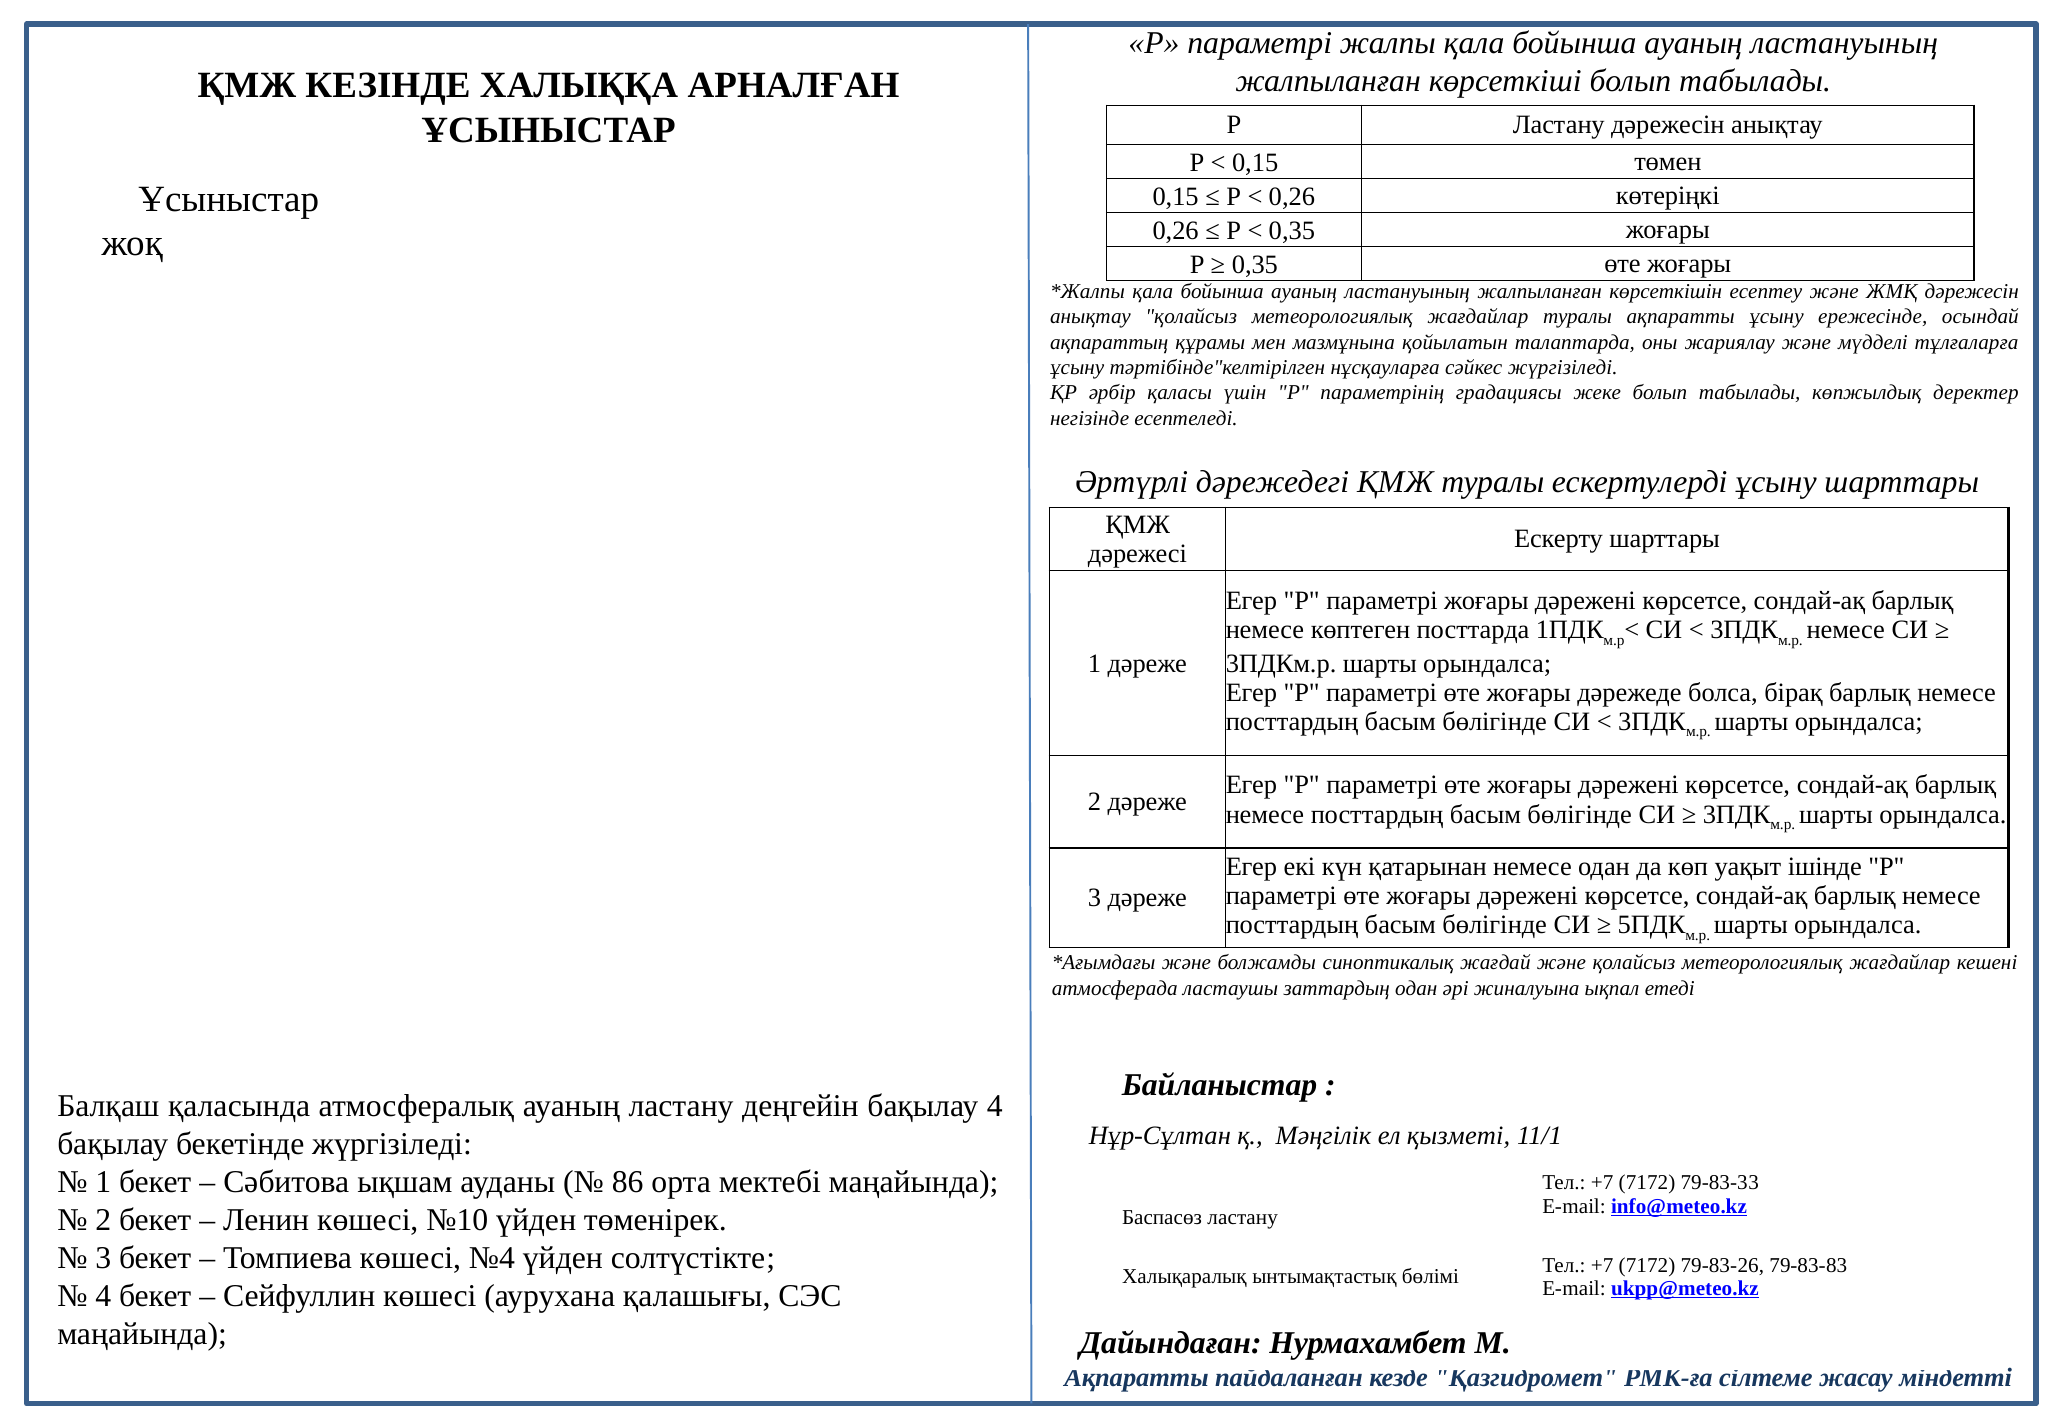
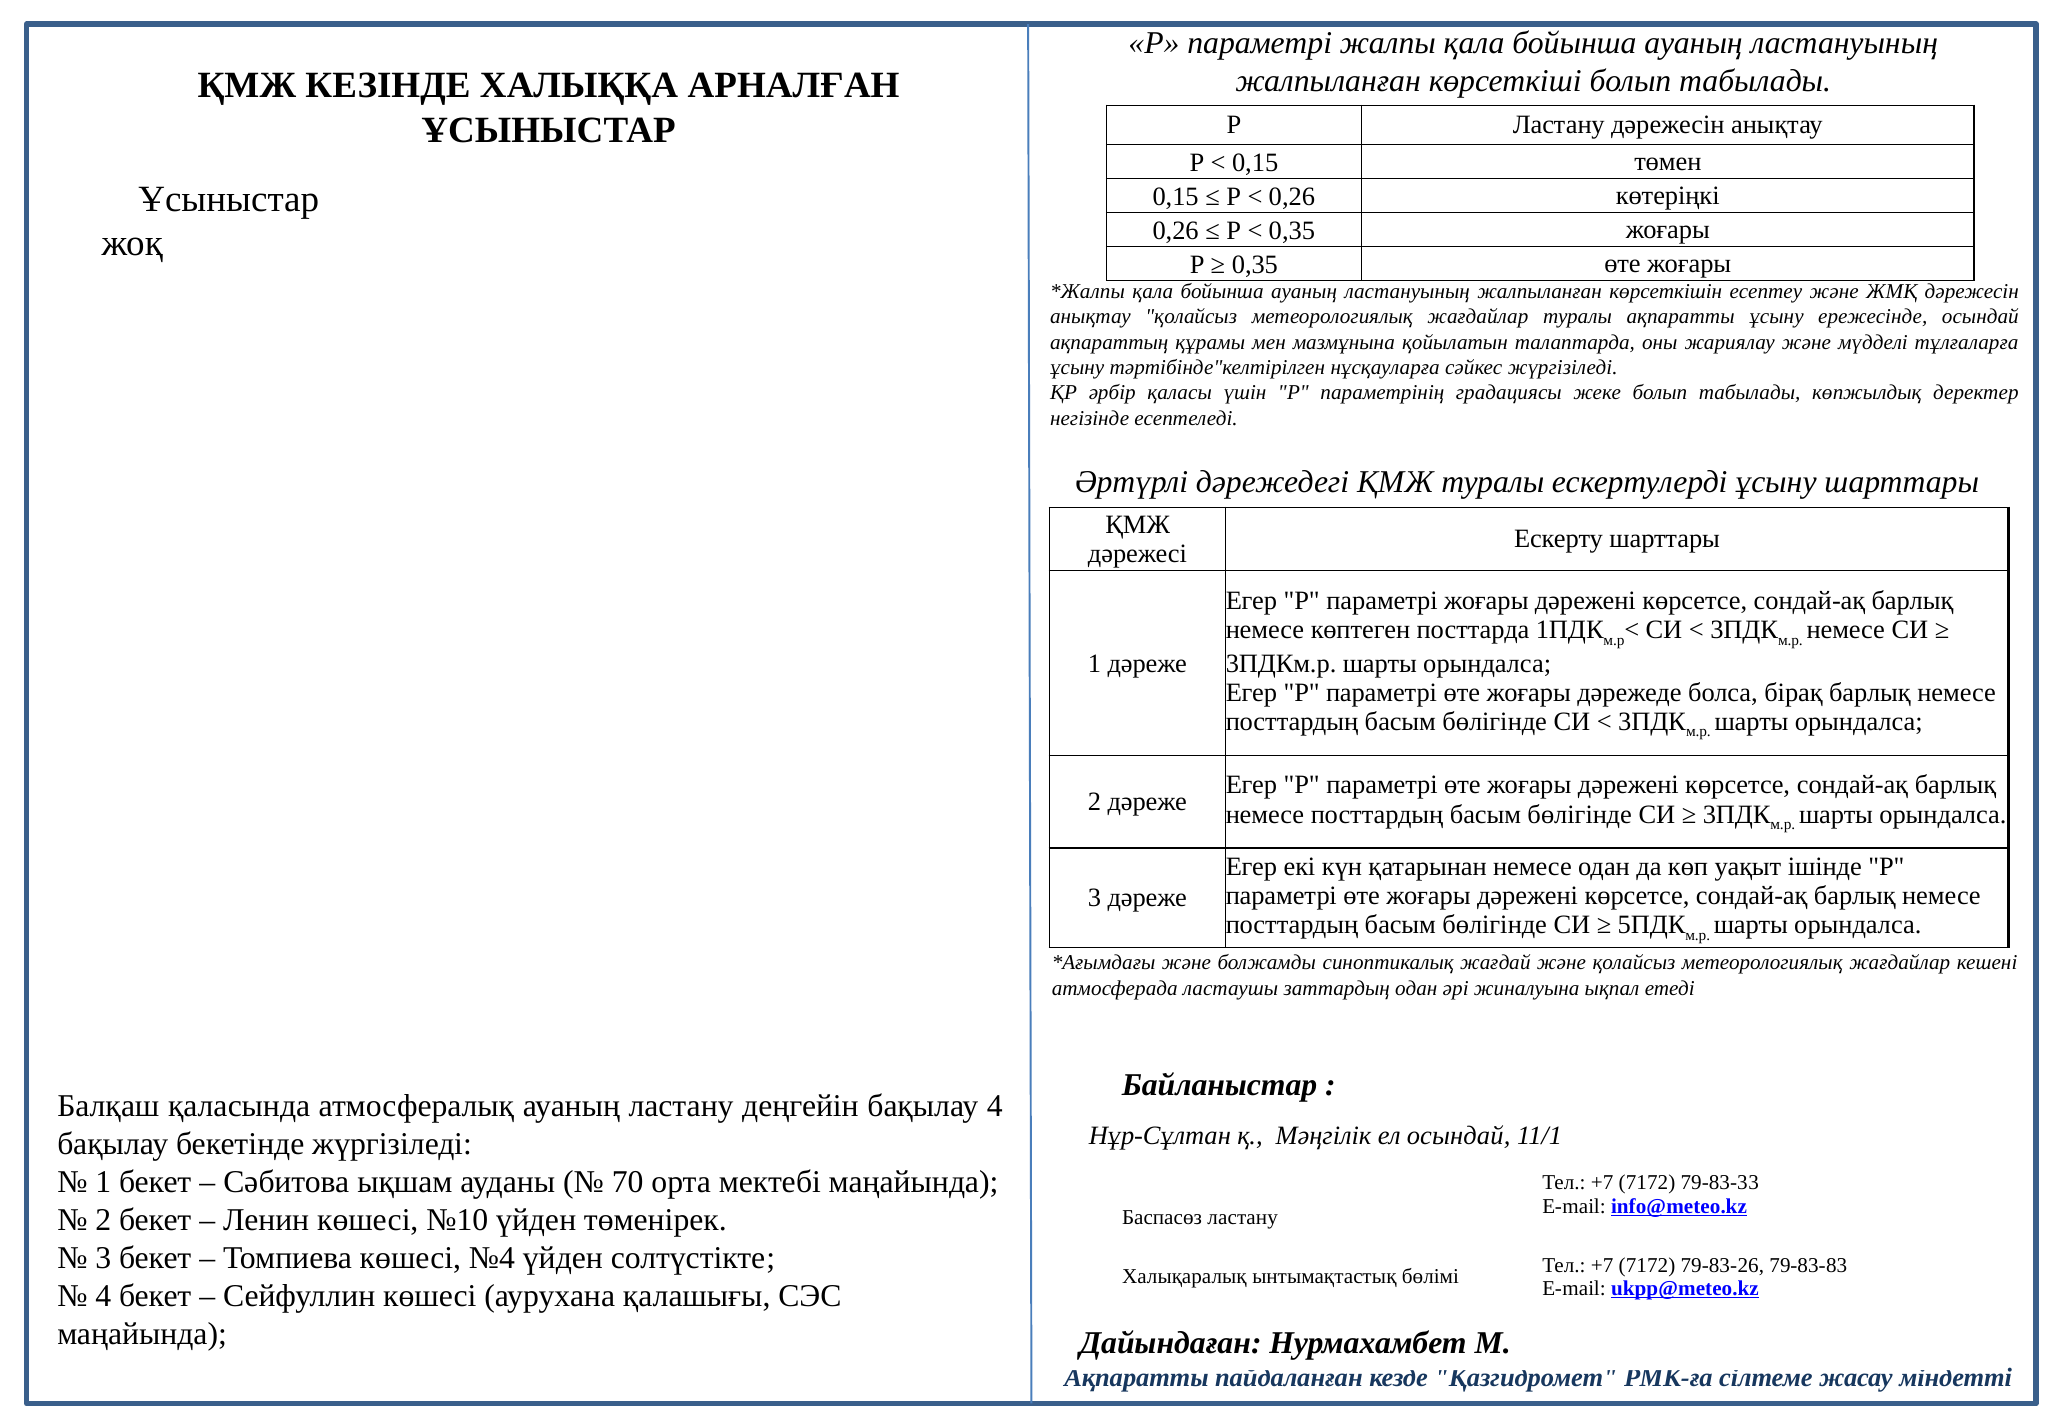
ел қызметі: қызметі -> осындай (1459, 1136)
86: 86 -> 70 (628, 1182)
